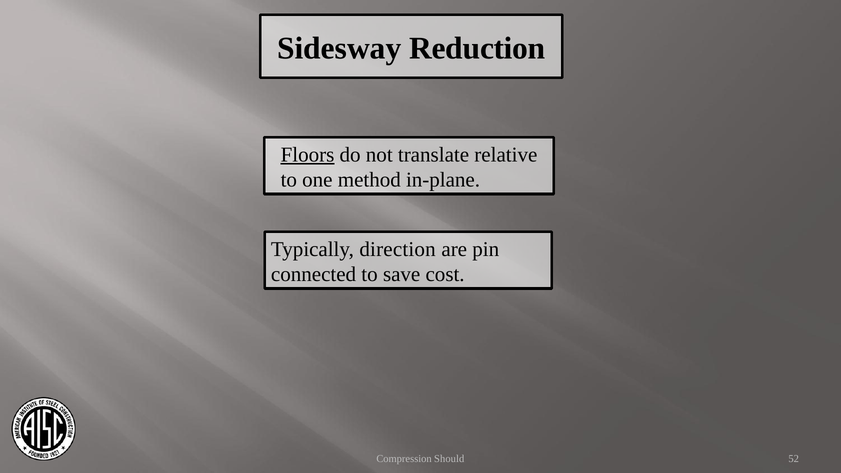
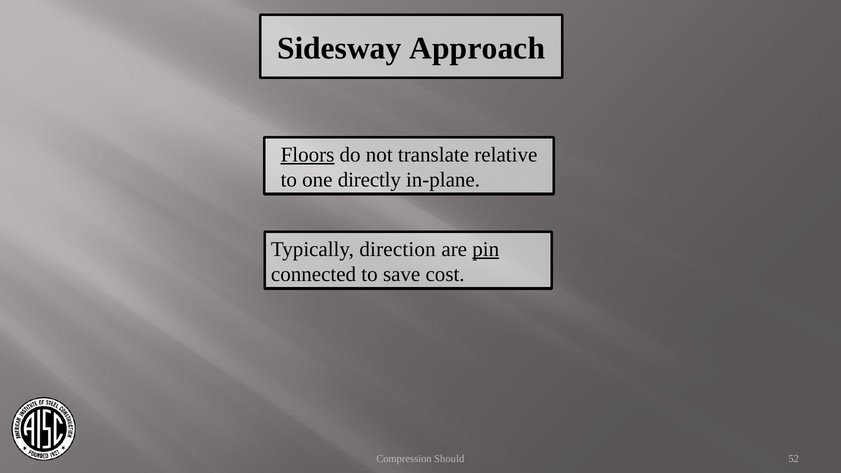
Reduction: Reduction -> Approach (477, 49)
method: method -> directly (369, 180)
pin underline: none -> present (486, 249)
